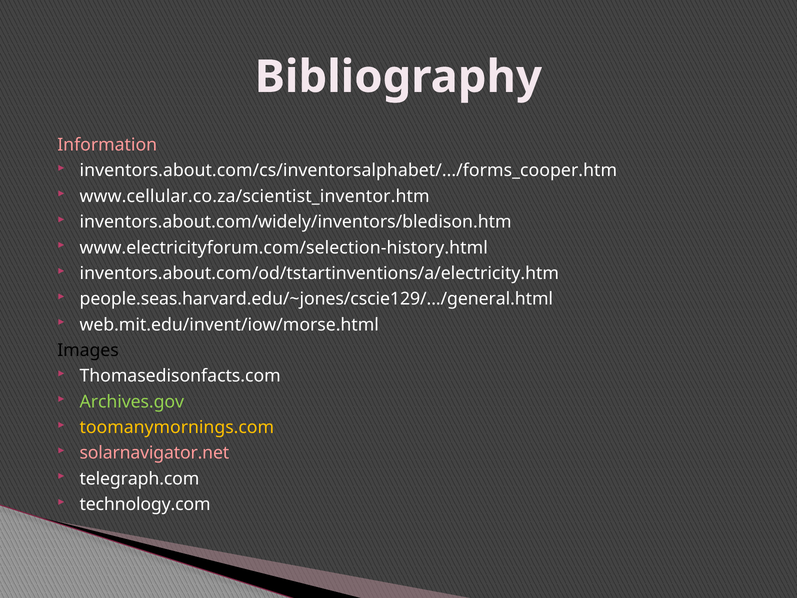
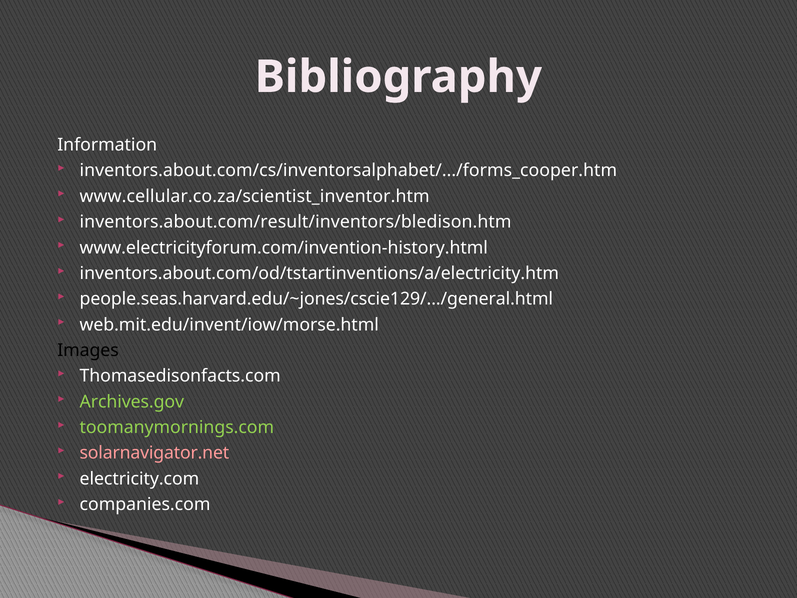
Information colour: pink -> white (107, 145)
inventors.about.com/widely/inventors/bledison.htm: inventors.about.com/widely/inventors/bledison.htm -> inventors.about.com/result/inventors/bledison.htm (296, 222)
www.electricityforum.com/selection-history.html: www.electricityforum.com/selection-history.html -> www.electricityforum.com/invention-history.html (284, 248)
toomanymornings.com colour: yellow -> light green (177, 427)
telegraph.com: telegraph.com -> electricity.com (139, 479)
technology.com: technology.com -> companies.com (145, 504)
